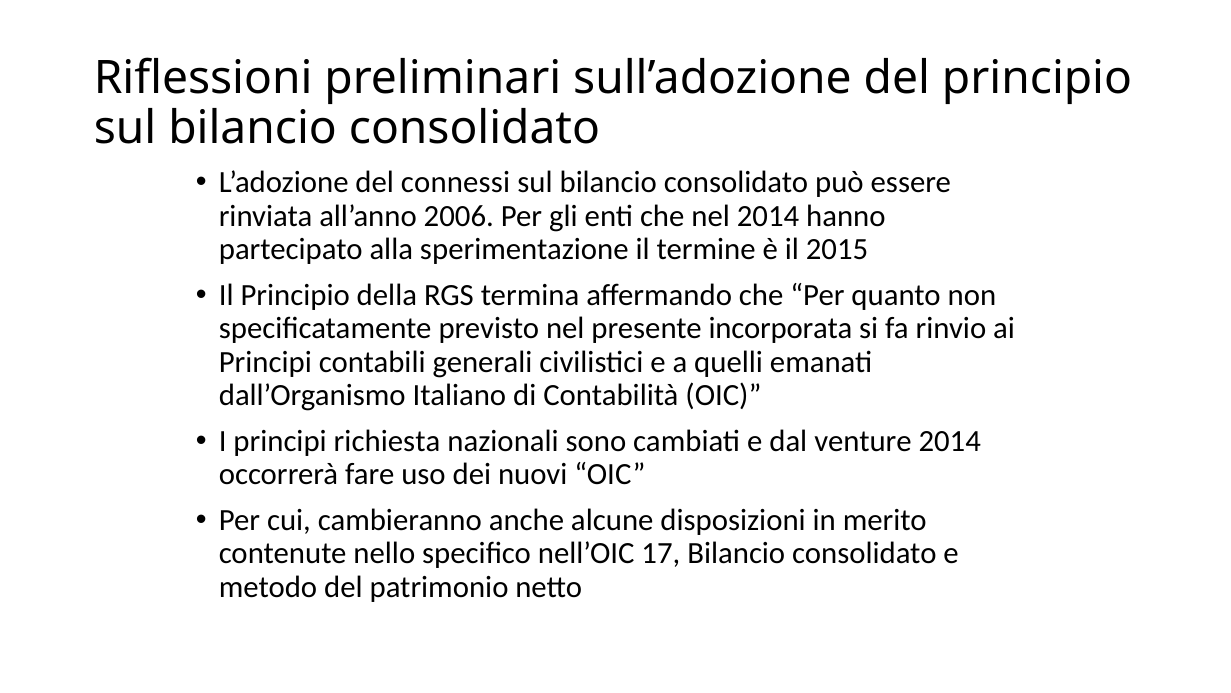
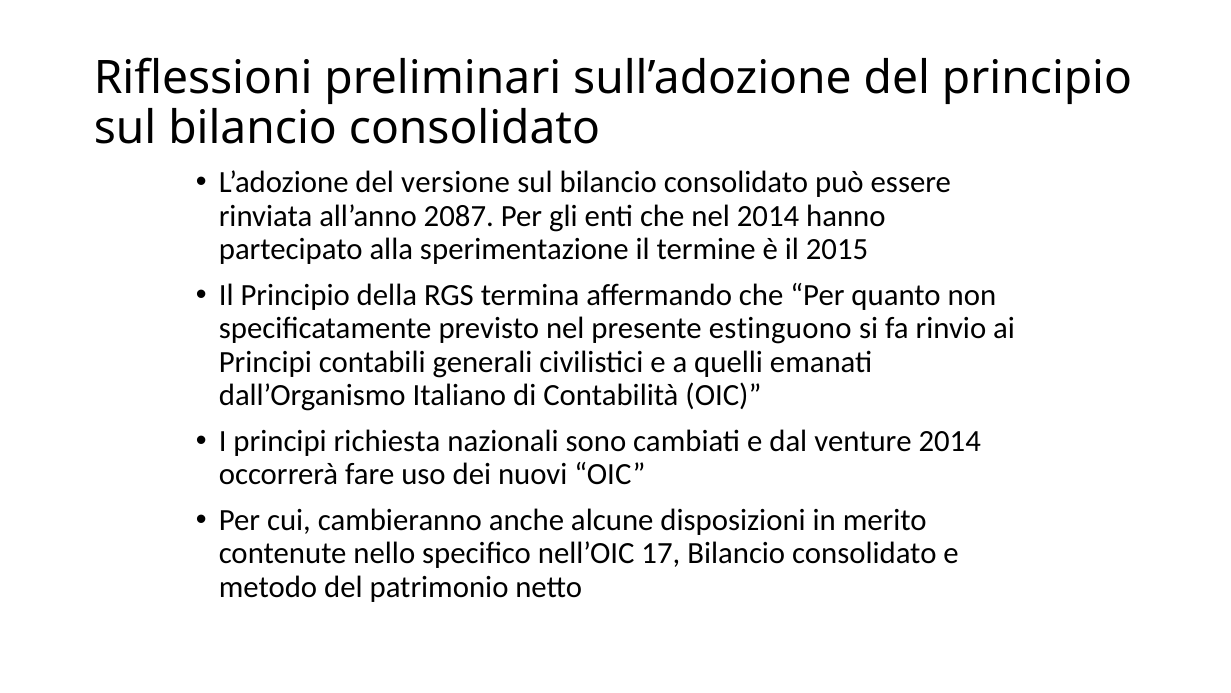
connessi: connessi -> versione (456, 183)
2006: 2006 -> 2087 (459, 216)
incorporata: incorporata -> estinguono (780, 328)
